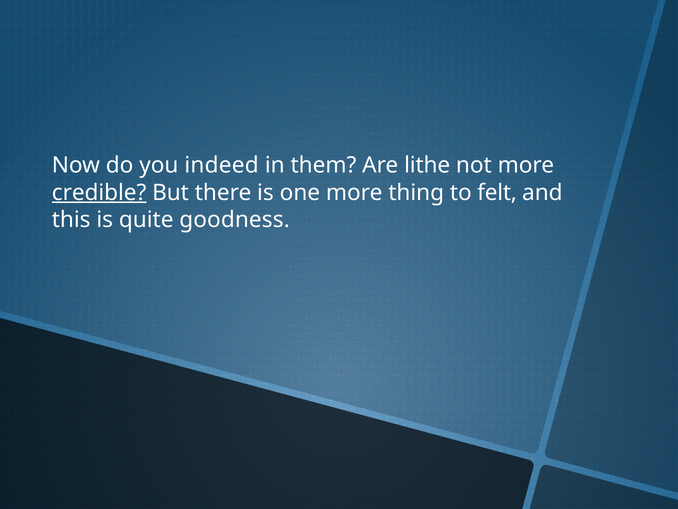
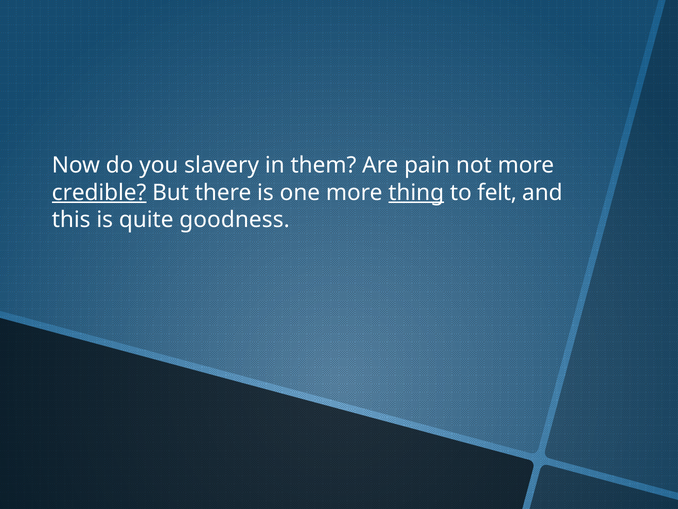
indeed: indeed -> slavery (222, 165)
lithe: lithe -> pain (427, 165)
thing underline: none -> present (416, 192)
